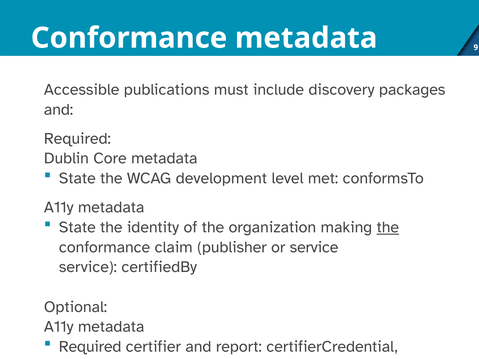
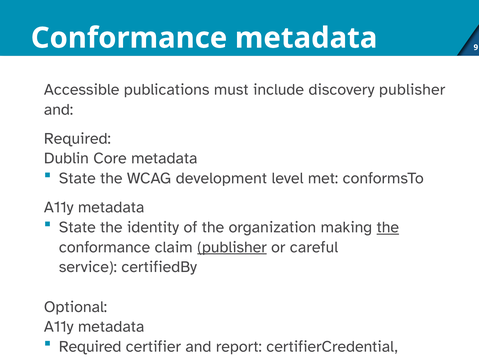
discovery packages: packages -> publisher (412, 90)
publisher underline: none -> present (232, 247)
or service: service -> careful (314, 247)
